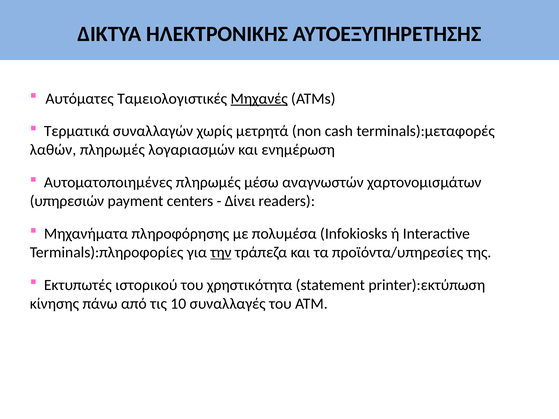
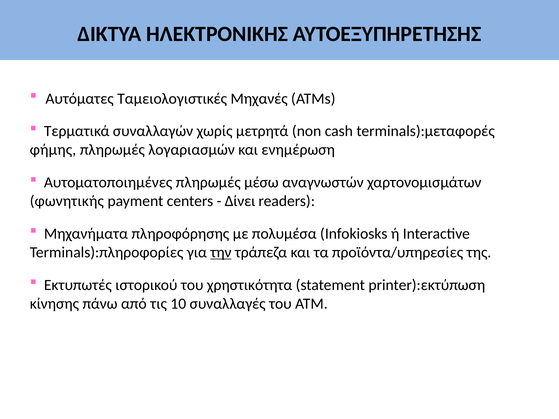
Μηχανές underline: present -> none (259, 99)
λαθών: λαθών -> φήμης (53, 150)
υπηρεσιών: υπηρεσιών -> φωνητικής (67, 201)
